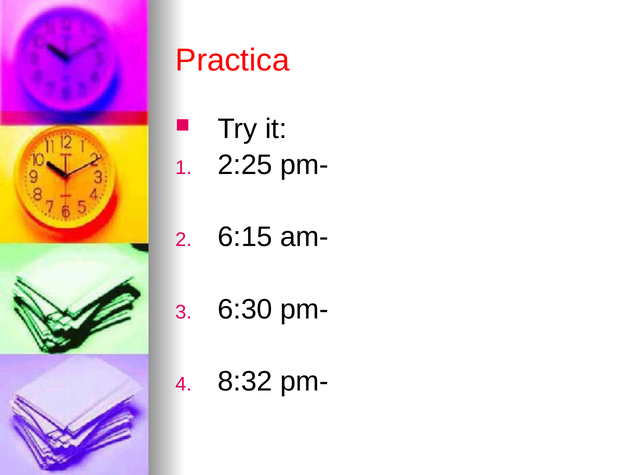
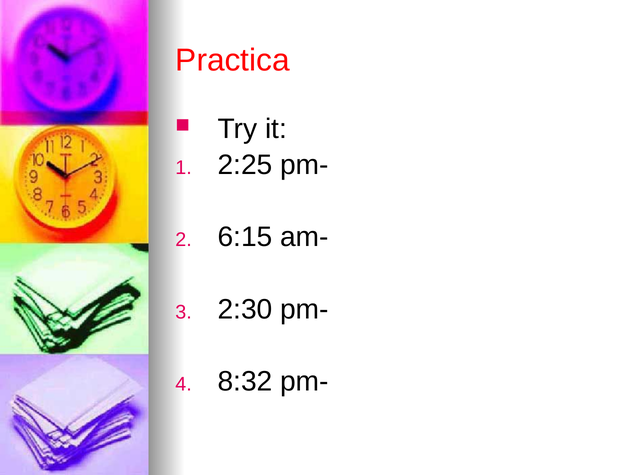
6:30: 6:30 -> 2:30 (245, 310)
